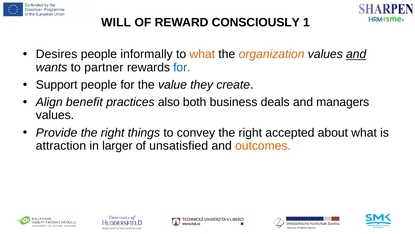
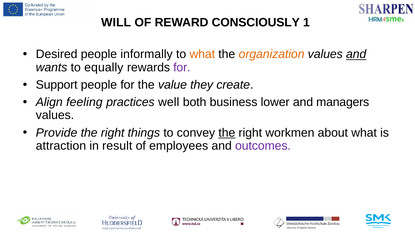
Desires: Desires -> Desired (57, 54)
partner: partner -> equally (104, 67)
for colour: blue -> purple (182, 67)
benefit: benefit -> feeling (84, 102)
also: also -> well (169, 102)
deals: deals -> lower (275, 102)
the underline: none -> present (227, 132)
accepted: accepted -> workmen (290, 132)
larger: larger -> result (117, 145)
unsatisfied: unsatisfied -> employees (179, 145)
outcomes colour: orange -> purple (263, 145)
